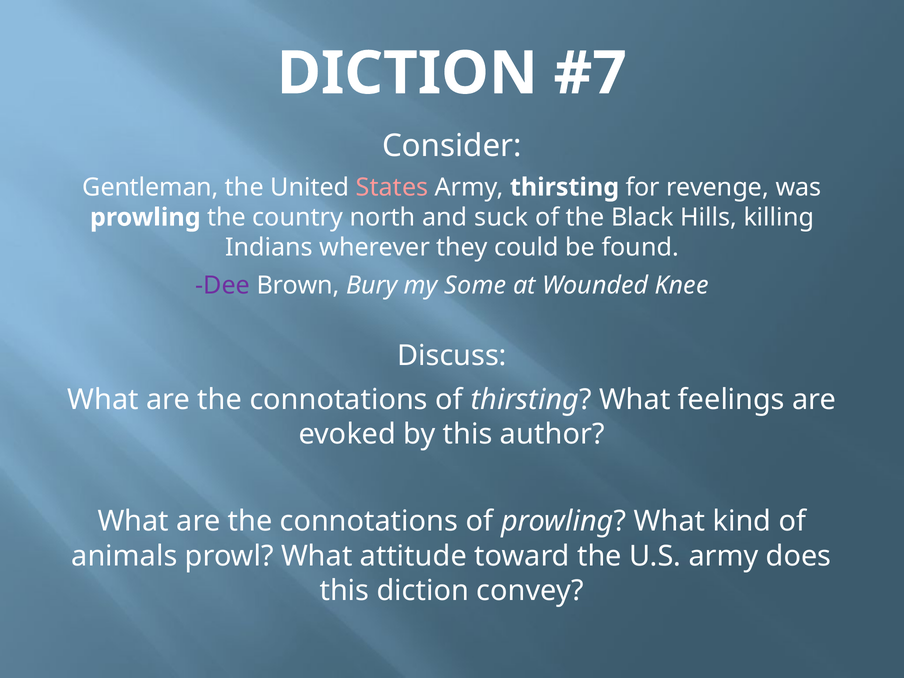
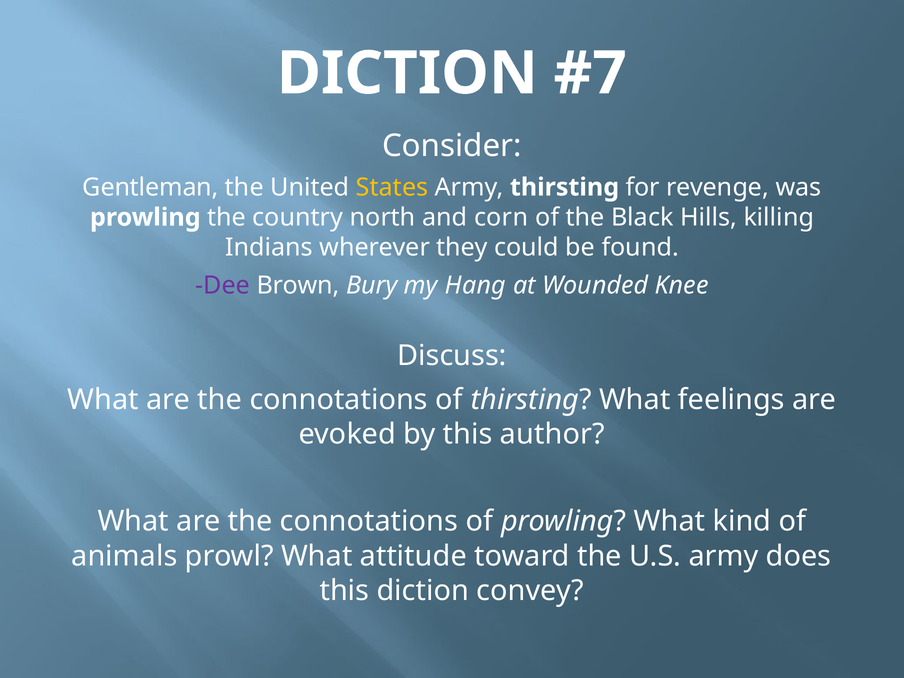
States colour: pink -> yellow (392, 187)
suck: suck -> corn (501, 217)
Some: Some -> Hang (475, 286)
